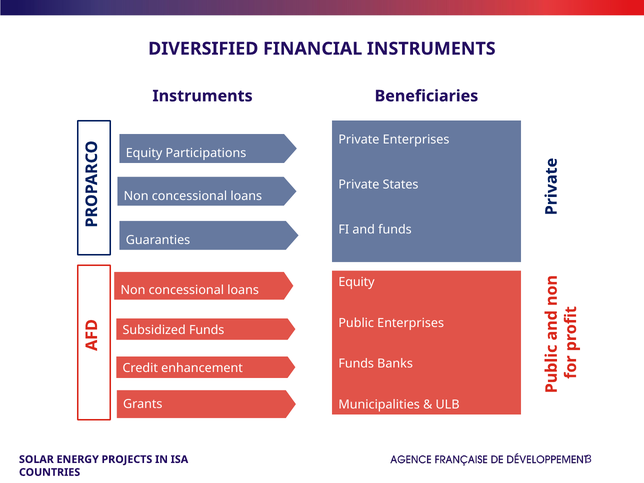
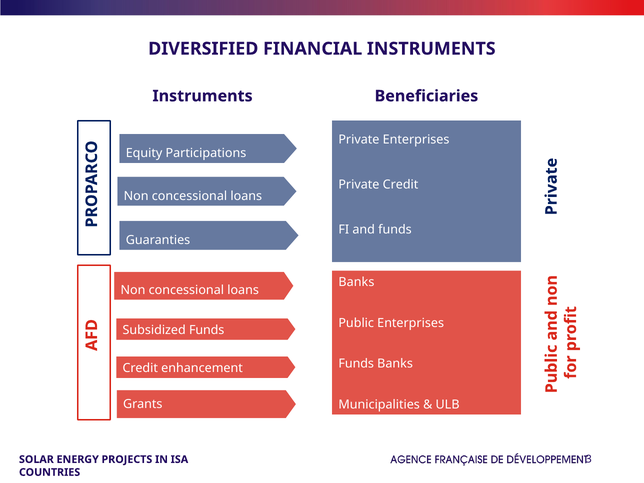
Private States: States -> Credit (401, 185)
Equity: Equity -> Banks (356, 282)
